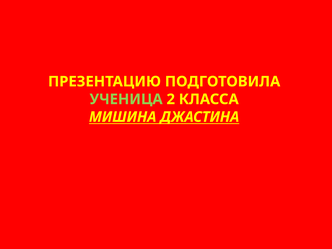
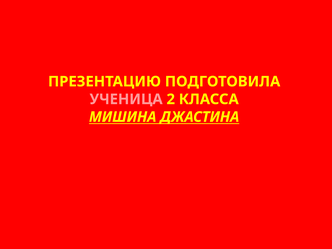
УЧЕНИЦА colour: light green -> pink (126, 99)
